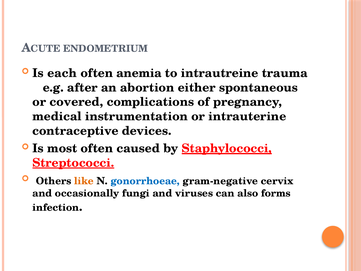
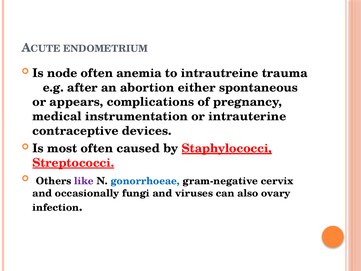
each: each -> node (62, 73)
covered: covered -> appears (76, 102)
like colour: orange -> purple (84, 181)
forms: forms -> ovary (276, 193)
